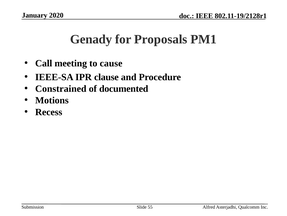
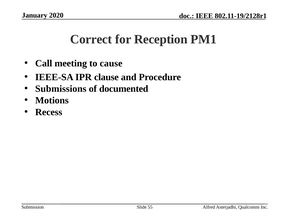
Genady: Genady -> Correct (91, 39)
Proposals: Proposals -> Reception (161, 39)
Constrained: Constrained -> Submissions (61, 88)
